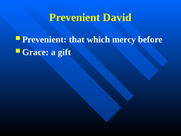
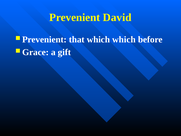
which mercy: mercy -> which (124, 39)
